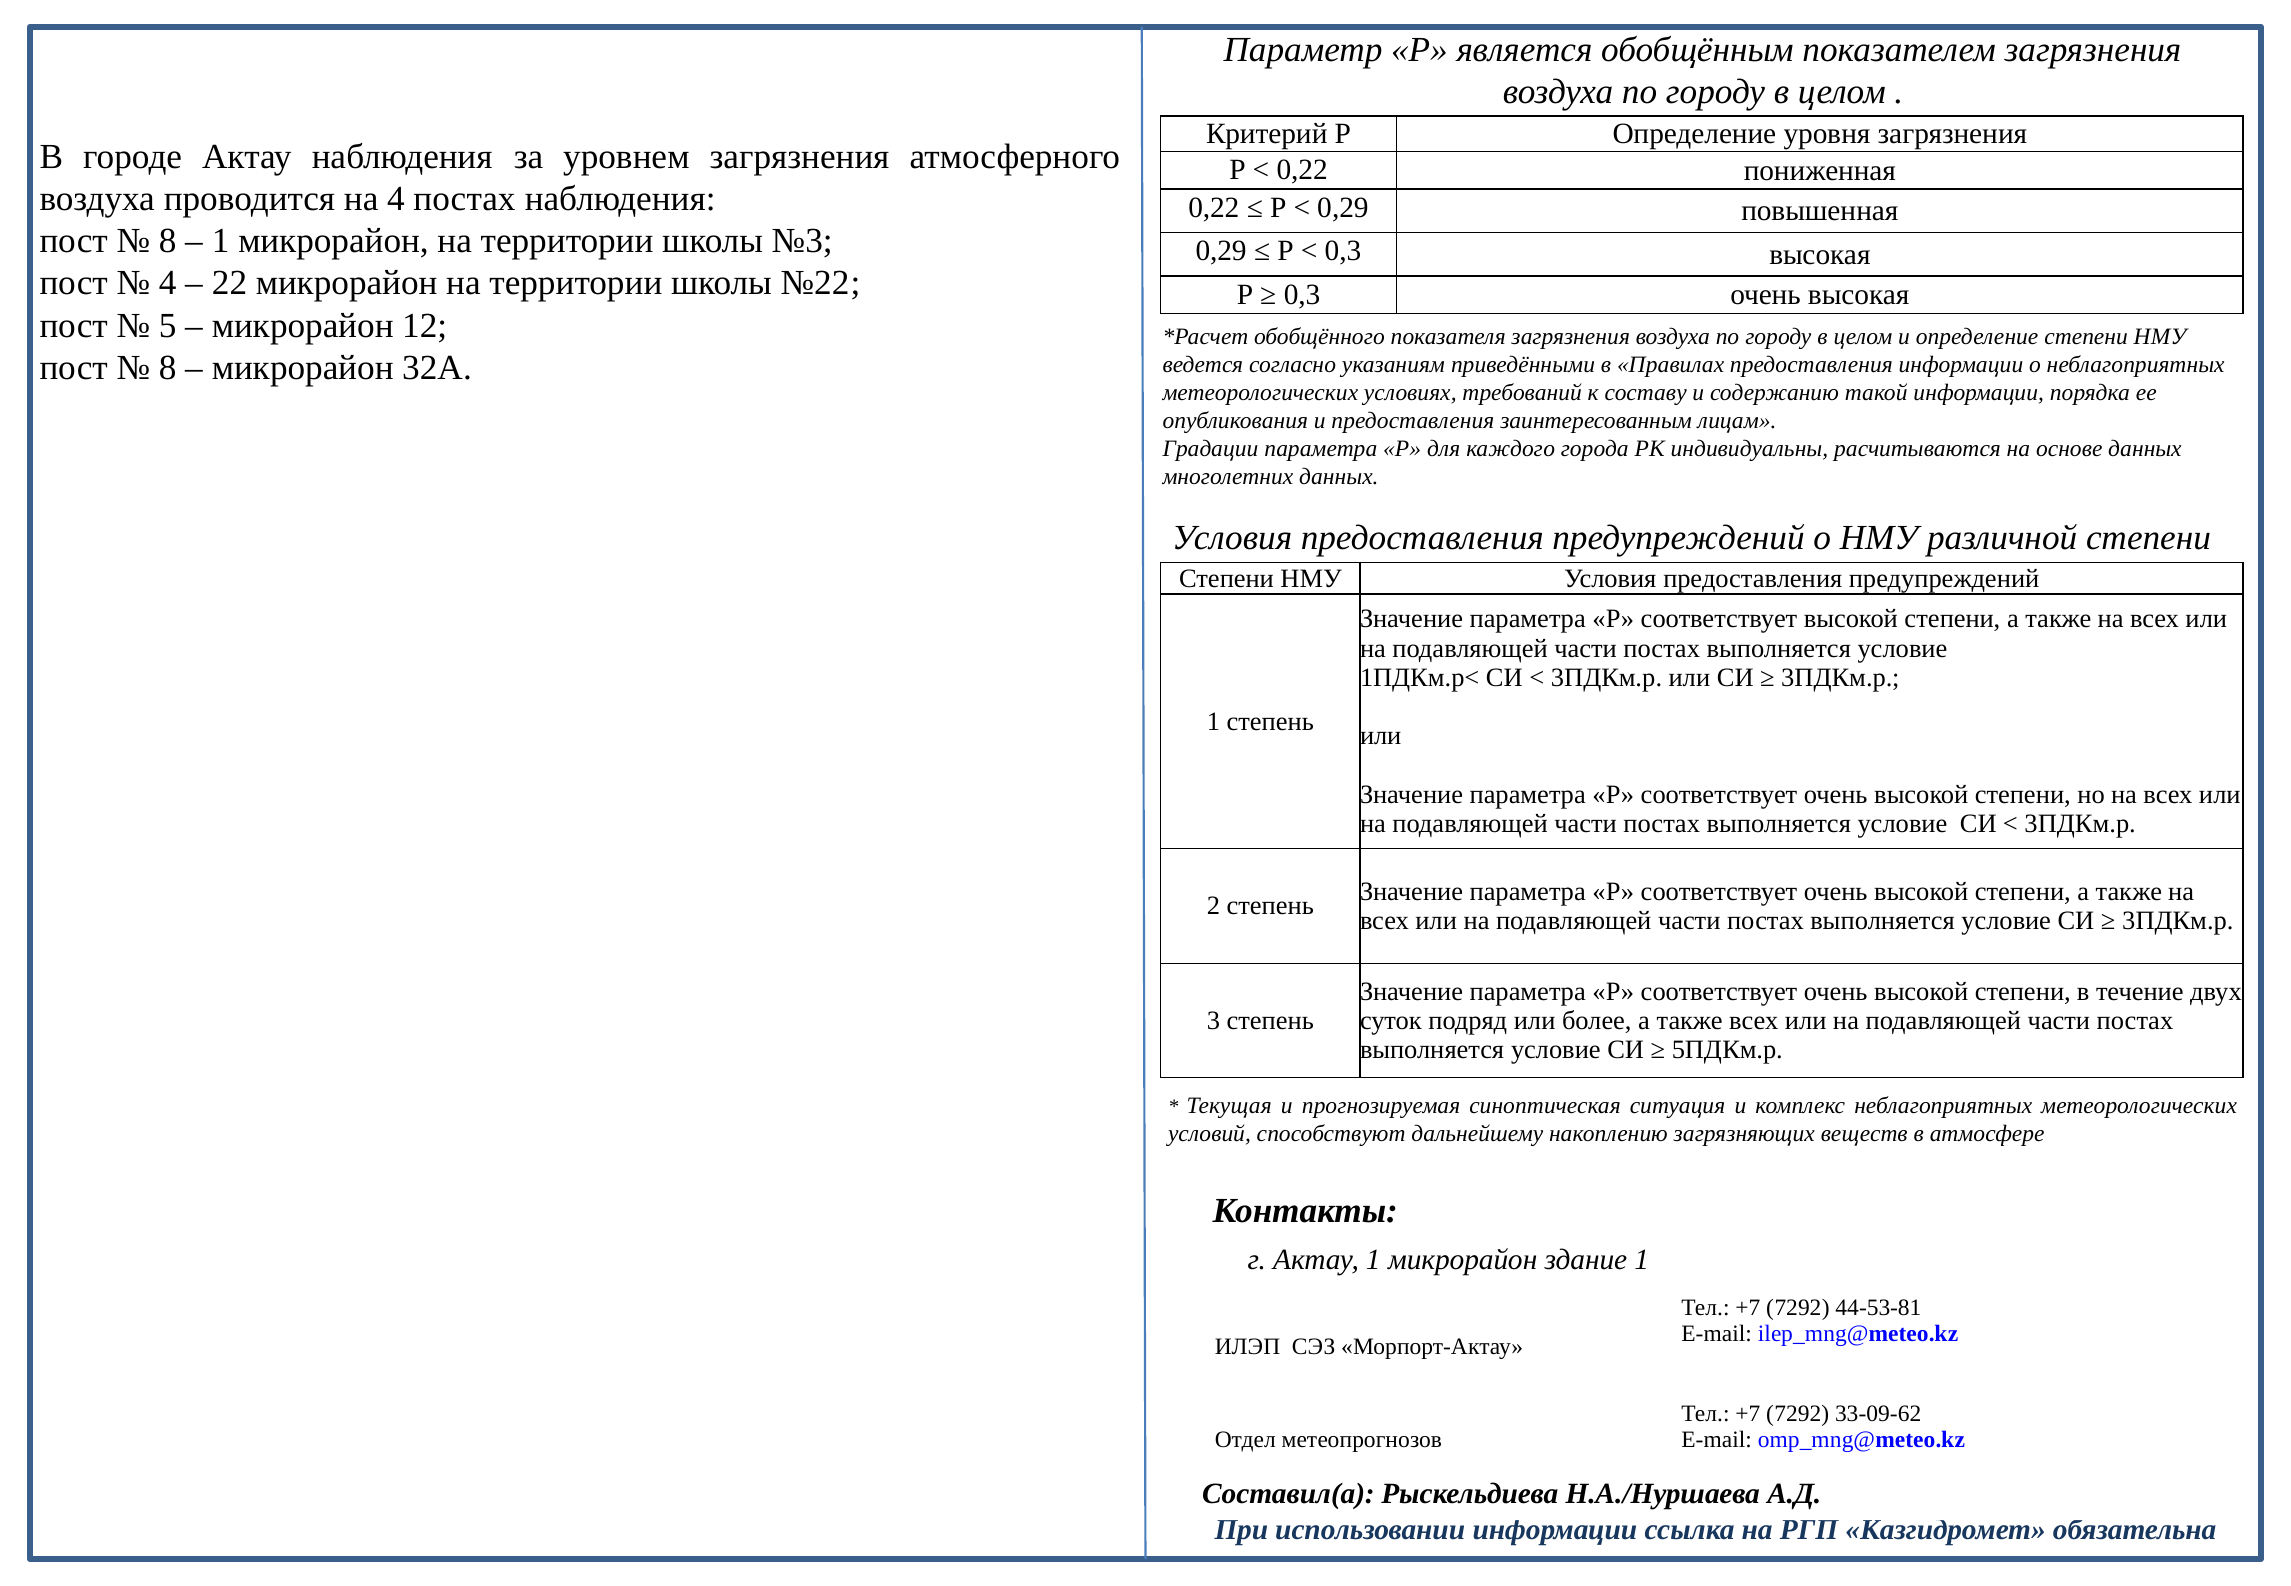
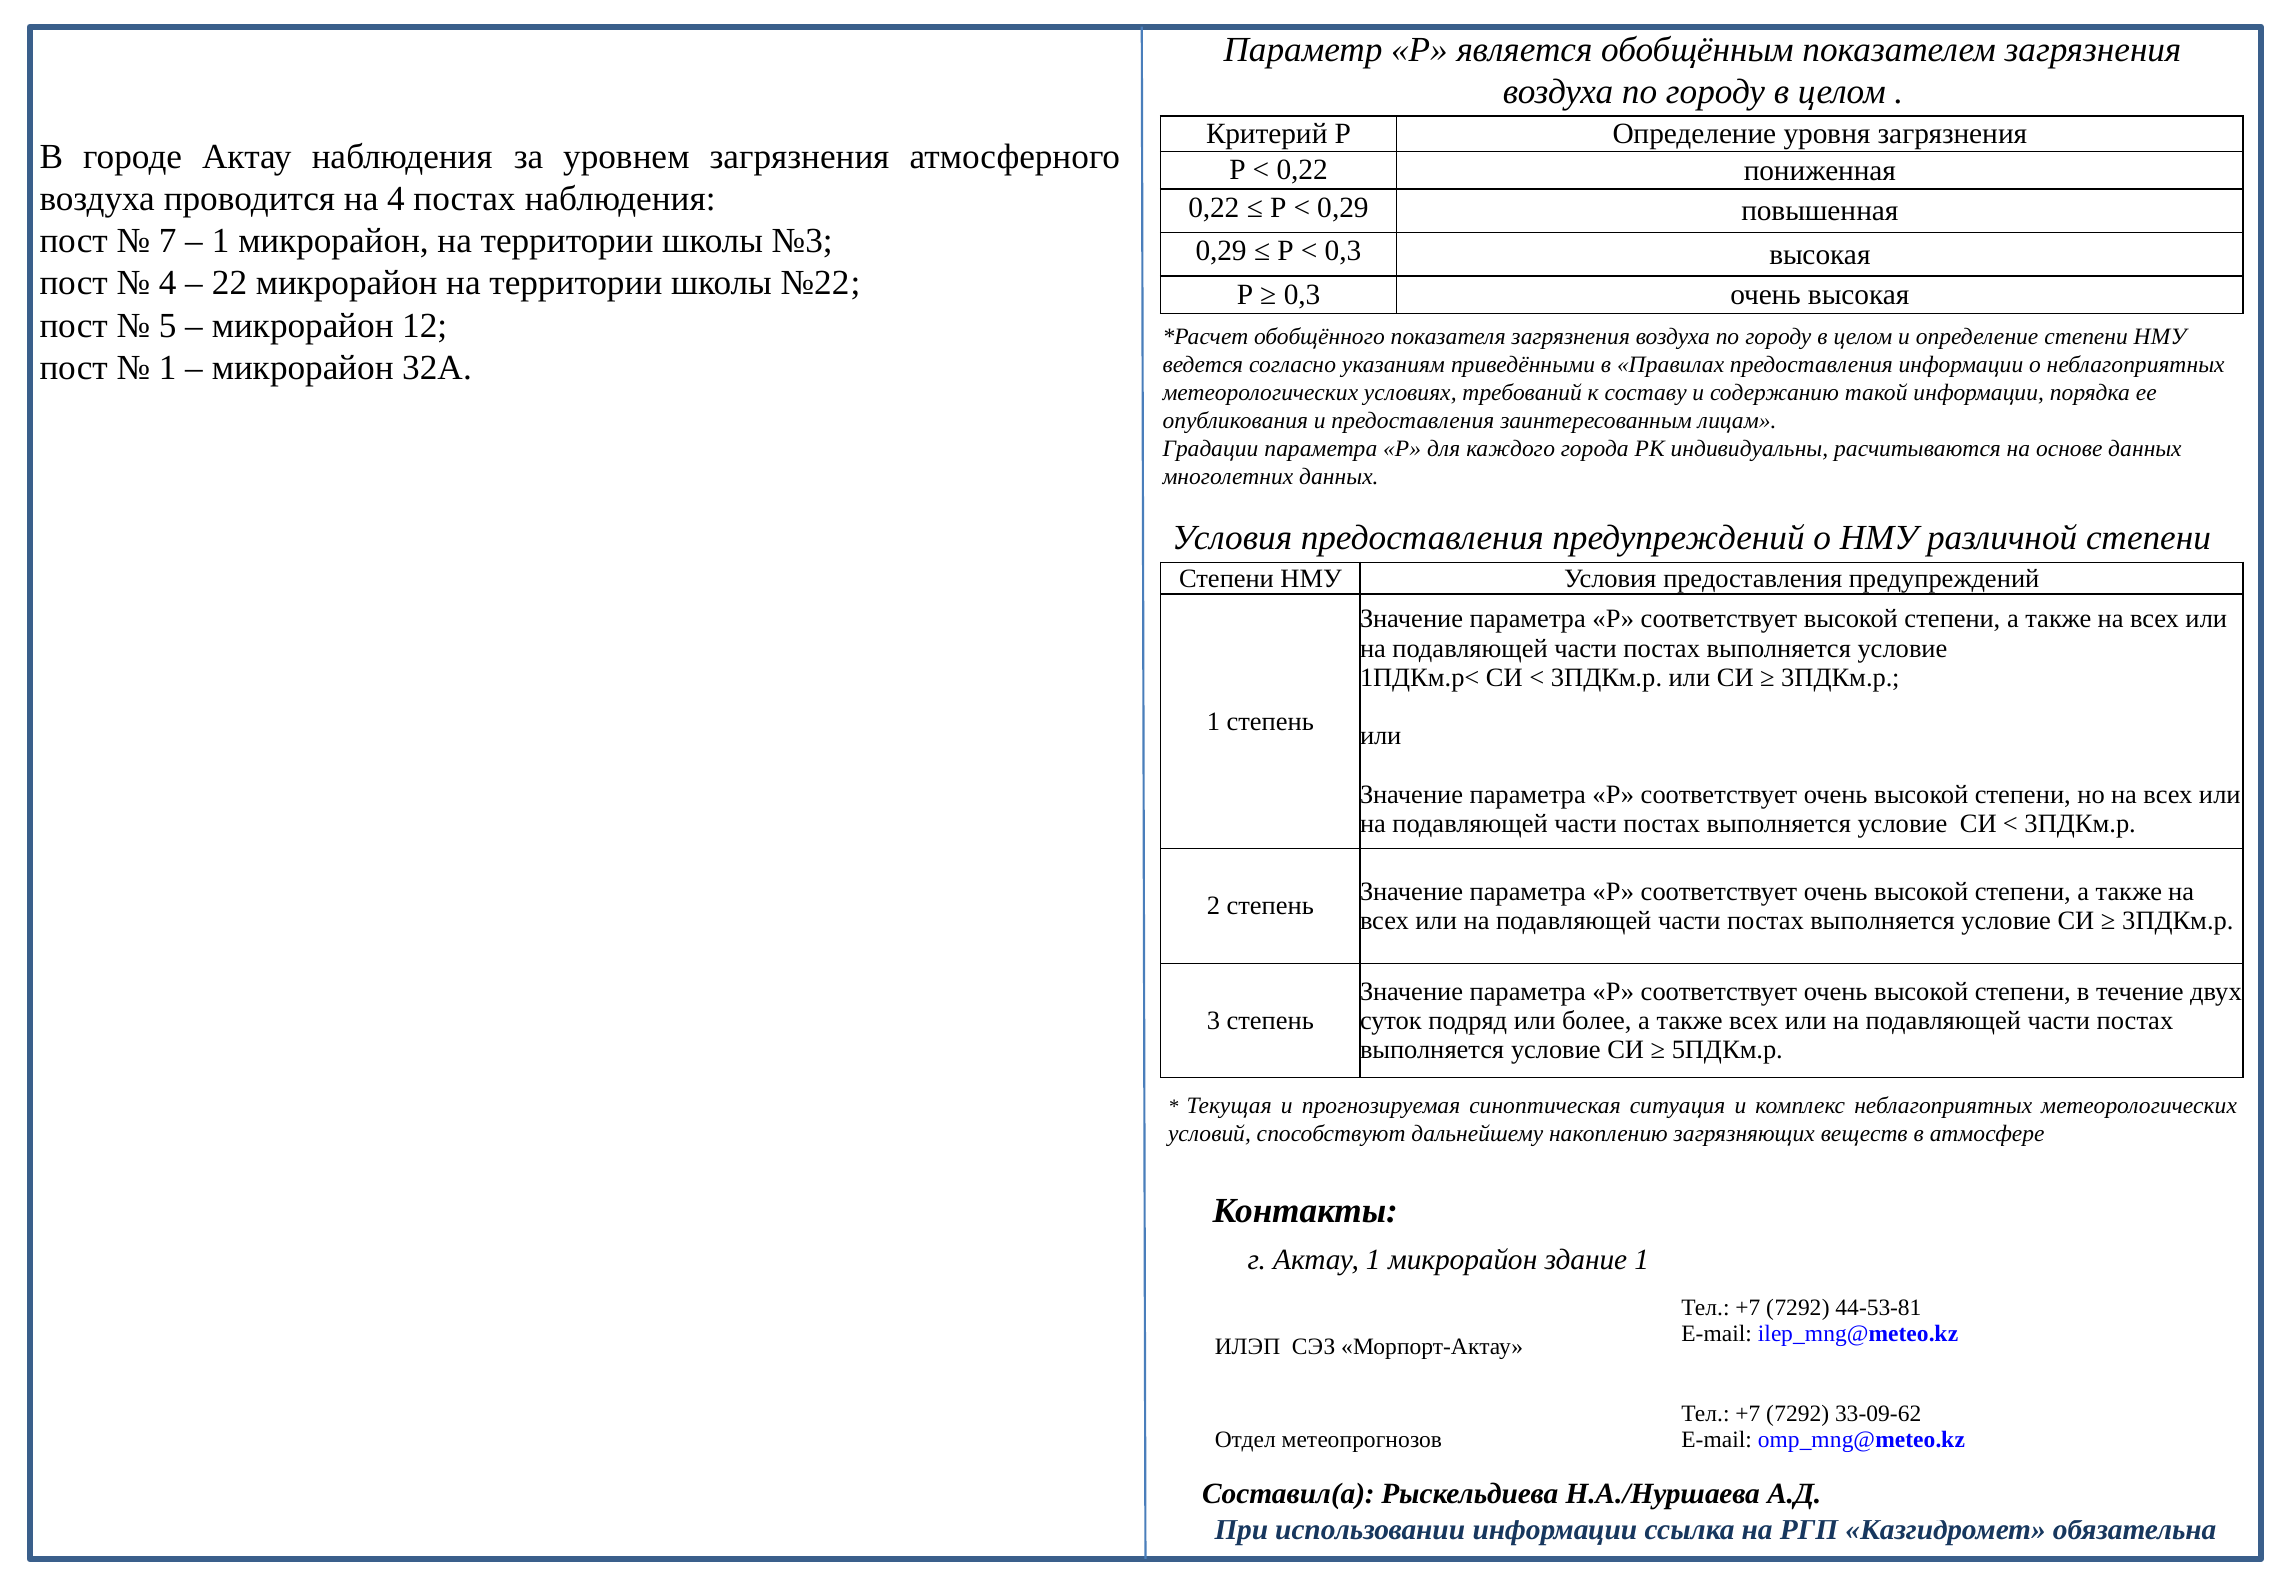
8: 8 -> 7 (168, 241)
8: 8 -> 1 (168, 368)
